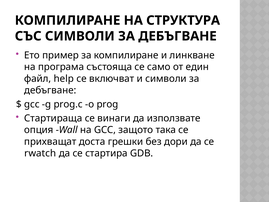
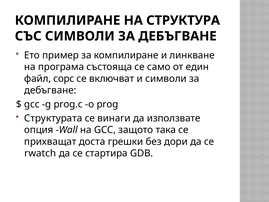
help: help -> сорс (64, 79)
Стартираща: Стартираща -> Структурата (53, 118)
